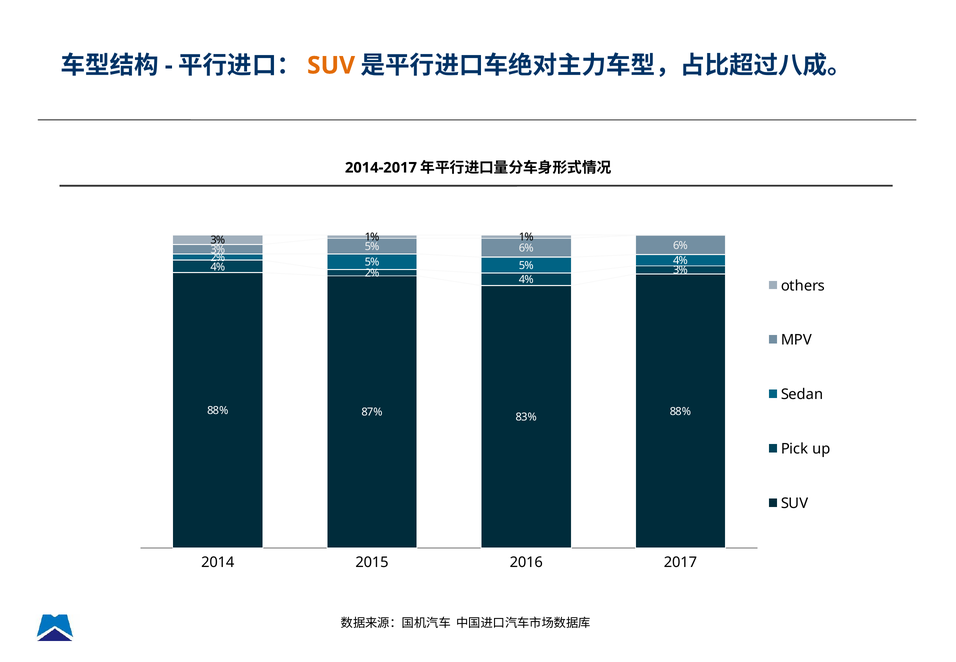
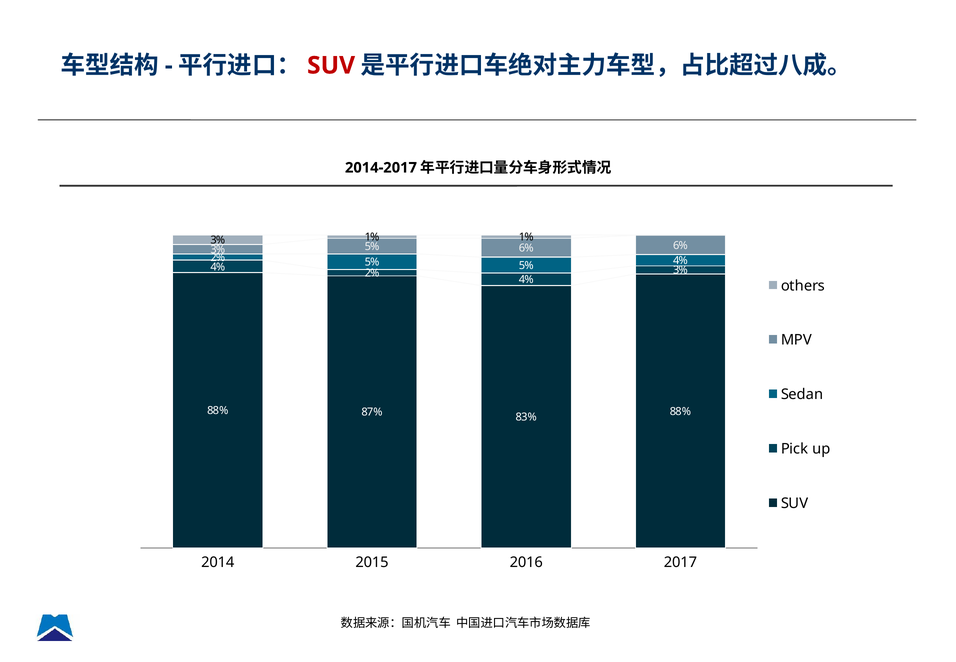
SUV colour: orange -> red (331, 65)
